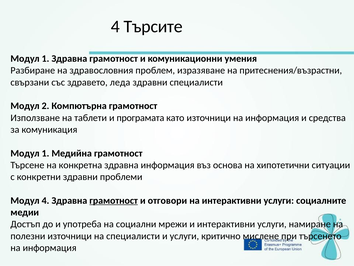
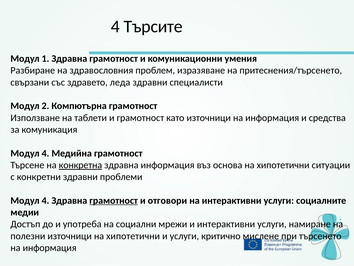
притеснения/възрастни: притеснения/възрастни -> притеснения/търсенето (291, 70)
и програмата: програмата -> грамотност (140, 118)
1: 1 -> 4 (45, 153)
конкретна underline: none -> present (80, 165)
източници на специалисти: специалисти -> хипотетични (133, 236)
